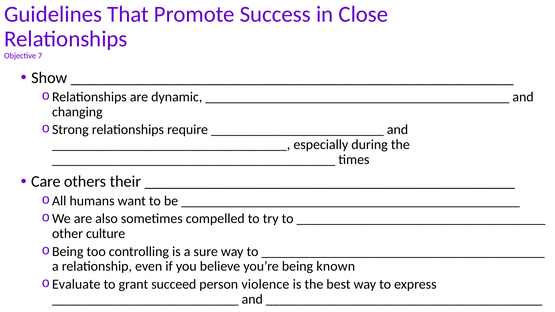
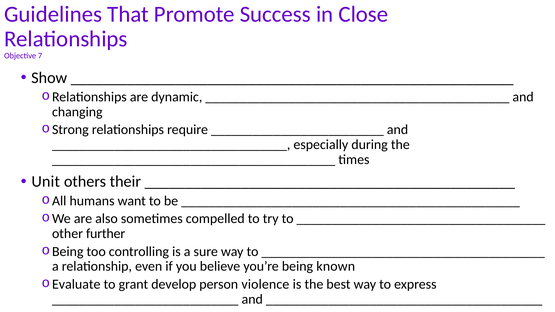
Care: Care -> Unit (46, 182)
culture: culture -> further (106, 234)
succeed: succeed -> develop (174, 284)
